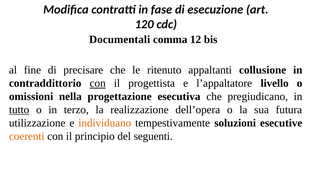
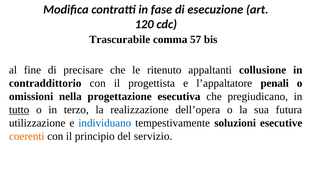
Documentali: Documentali -> Trascurabile (120, 40)
12: 12 -> 57 (196, 40)
con underline: present -> none (98, 83)
livello: livello -> penali (275, 83)
individuano colour: orange -> blue (105, 123)
seguenti: seguenti -> servizio (153, 136)
